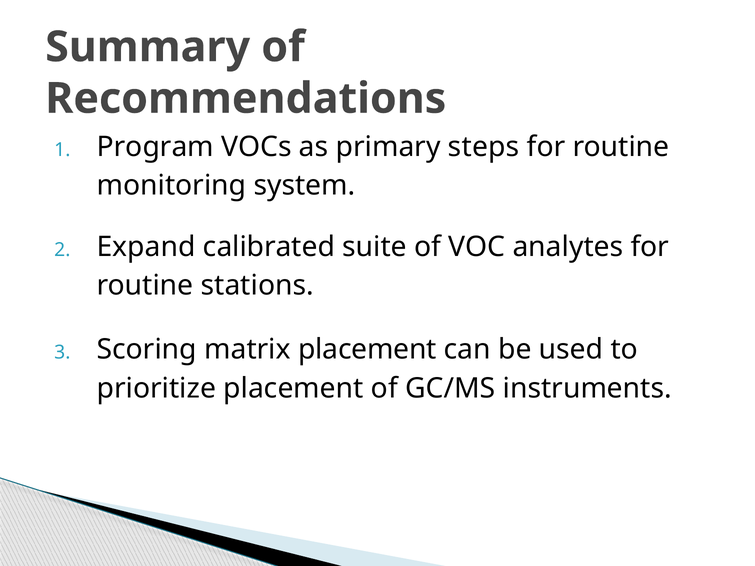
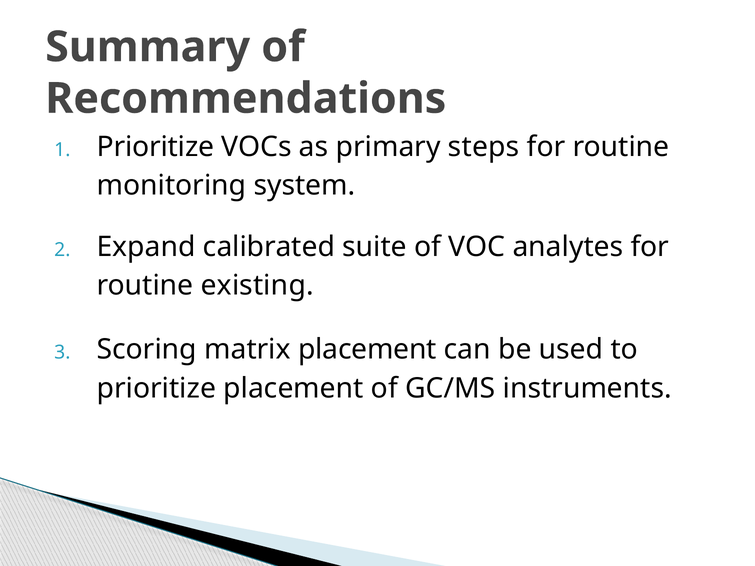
Program: Program -> Prioritize (155, 147)
stations: stations -> existing (257, 286)
